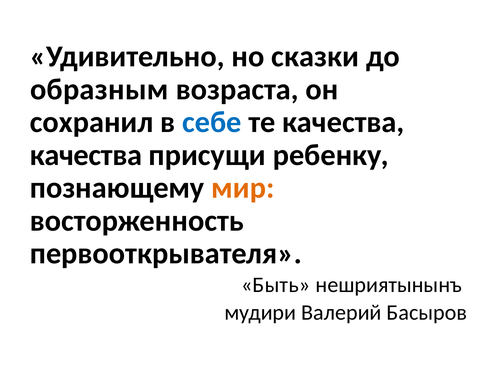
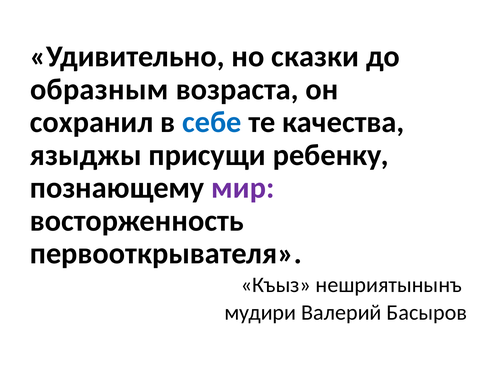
качества: качества -> языджы (86, 155)
мир colour: orange -> purple (243, 188)
Быть: Быть -> Къыз (276, 285)
